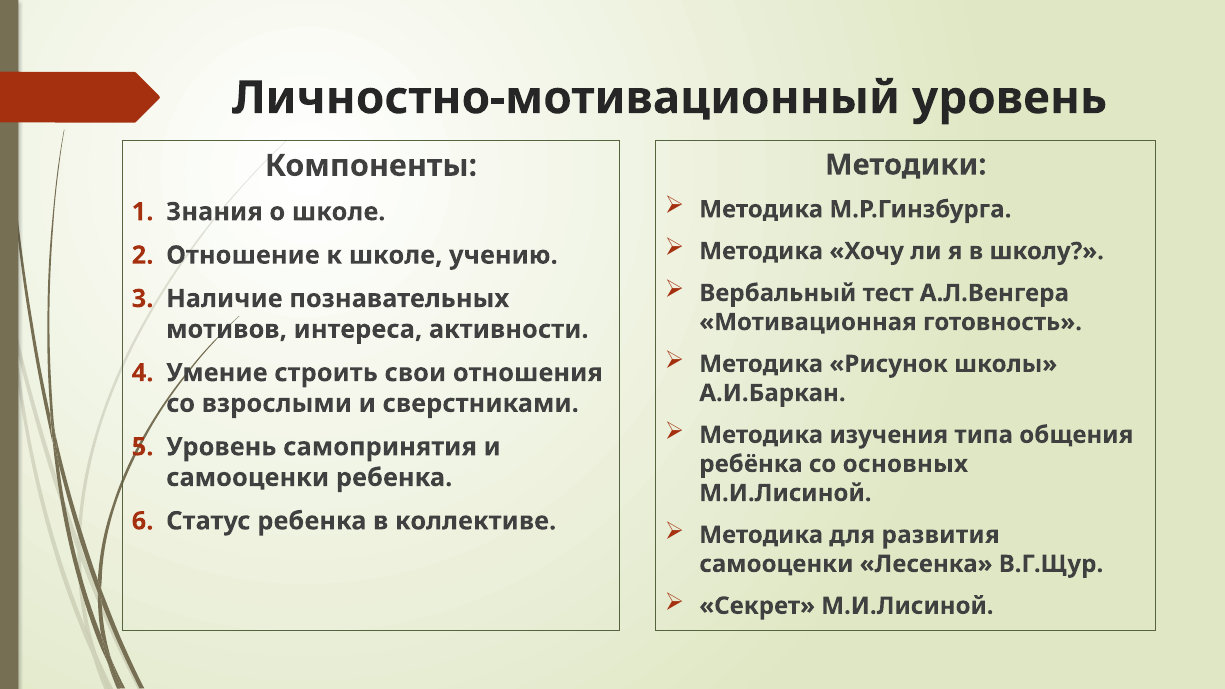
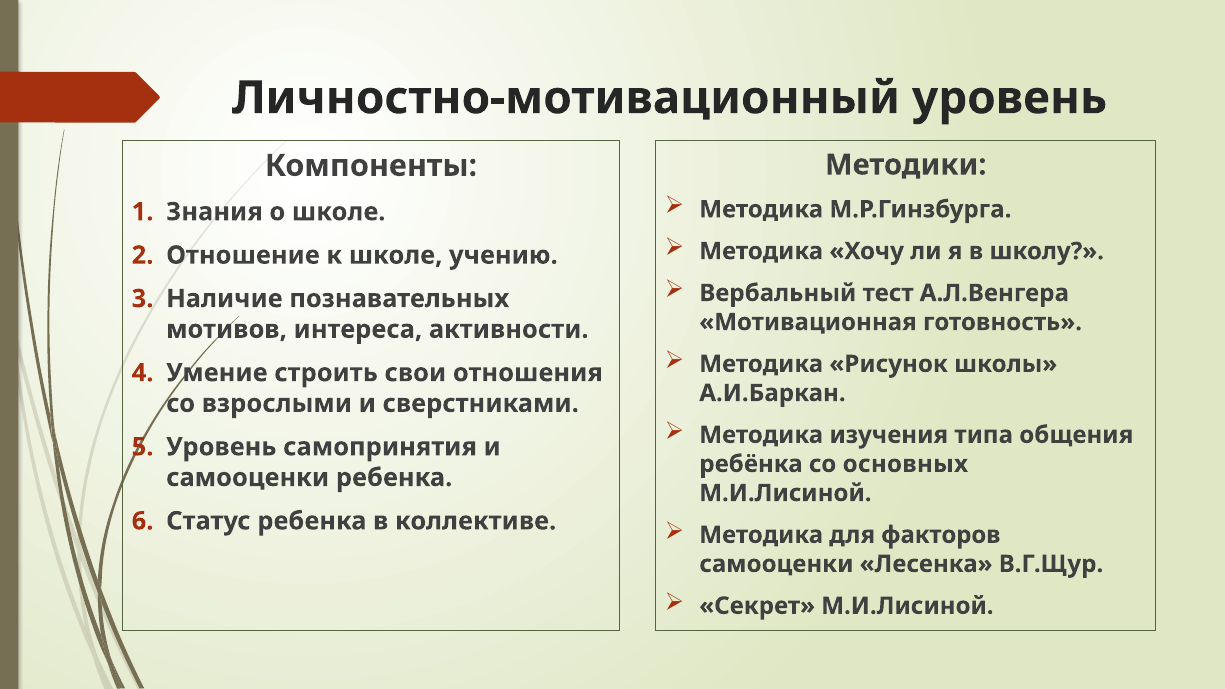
развития: развития -> факторов (941, 535)
